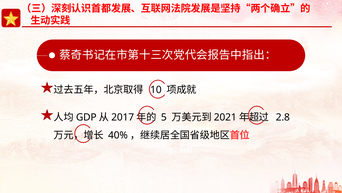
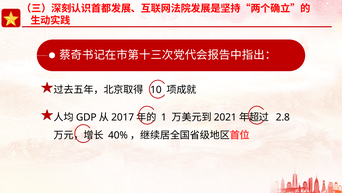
5: 5 -> 1 (164, 117)
